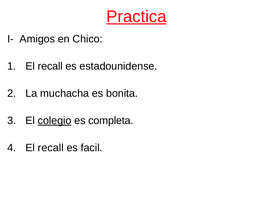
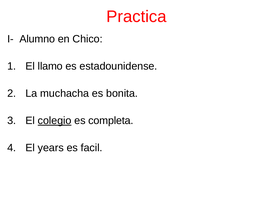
Practica underline: present -> none (136, 17)
Amigos: Amigos -> Alumno (37, 39)
recall: recall -> llamo (50, 66)
recall: recall -> years (51, 148)
